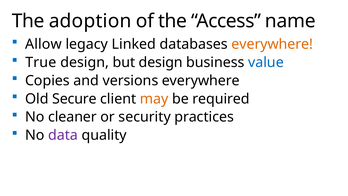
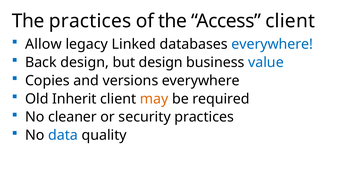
The adoption: adoption -> practices (90, 21)
Access name: name -> client (290, 21)
everywhere colour: orange -> blue (272, 44)
True: True -> Back (41, 62)
Secure: Secure -> Inherit (74, 99)
data colour: purple -> blue (63, 135)
